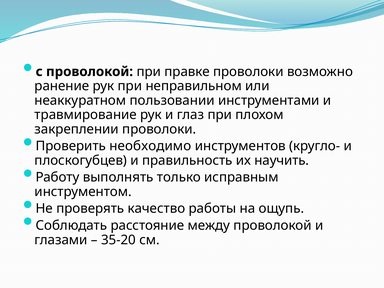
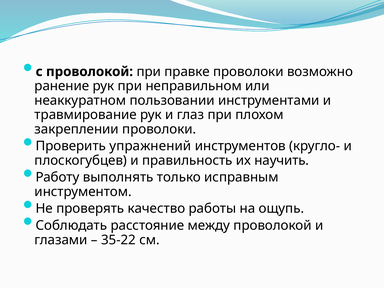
необходимо: необходимо -> упражнений (150, 146)
35-20: 35-20 -> 35-22 (118, 240)
